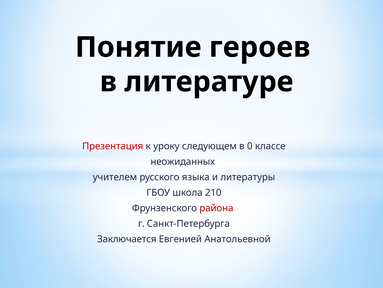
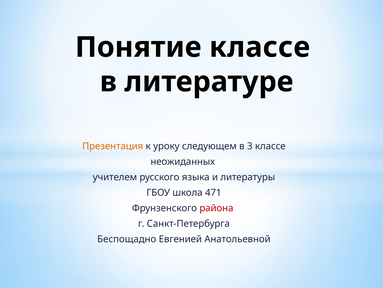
Понятие героев: героев -> классе (260, 47)
Презентация colour: red -> orange (113, 146)
0: 0 -> 3 (250, 146)
210: 210 -> 471 (213, 192)
Заключается: Заключается -> Бecпoщaднo (127, 238)
